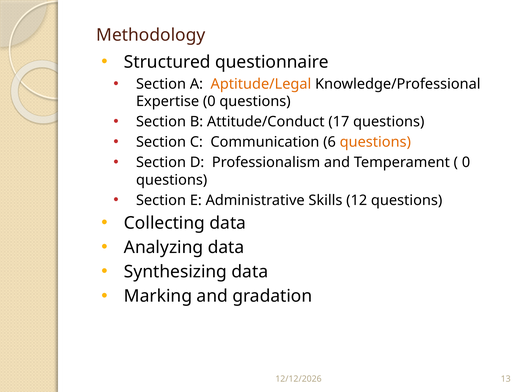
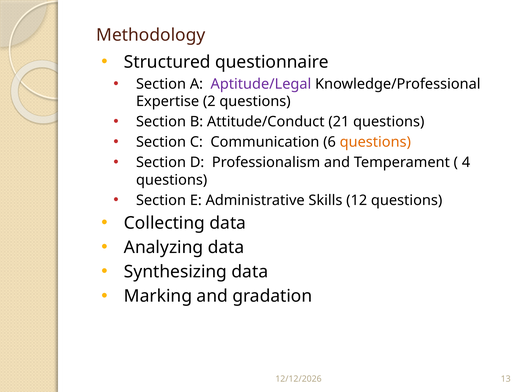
Aptitude/Legal colour: orange -> purple (261, 84)
Expertise 0: 0 -> 2 (209, 102)
17: 17 -> 21 (339, 122)
0: 0 -> 4 (466, 163)
